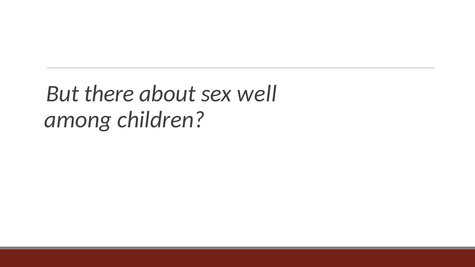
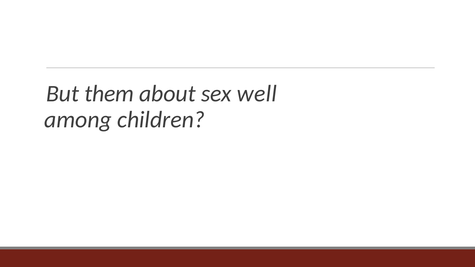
there: there -> them (109, 94)
